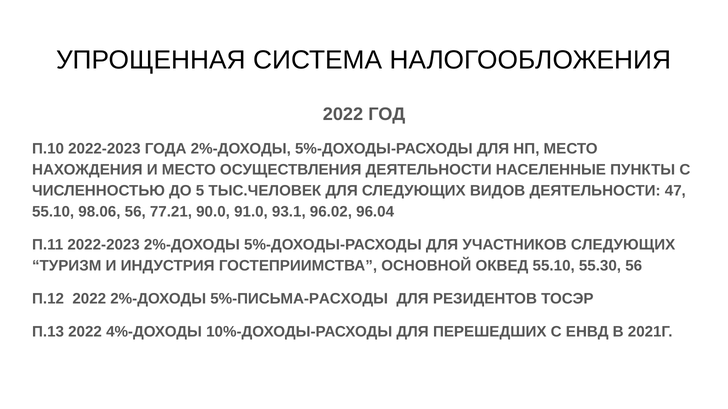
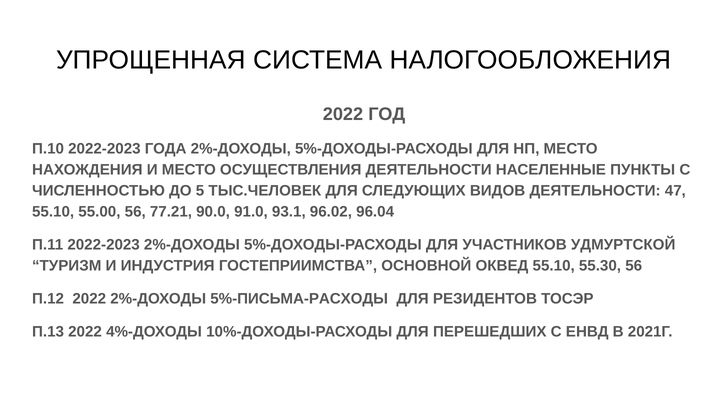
98.06: 98.06 -> 55.00 (99, 212)
УЧАСТНИКОВ СЛЕДУЮЩИХ: СЛЕДУЮЩИХ -> УДМУРТСКОЙ (623, 245)
